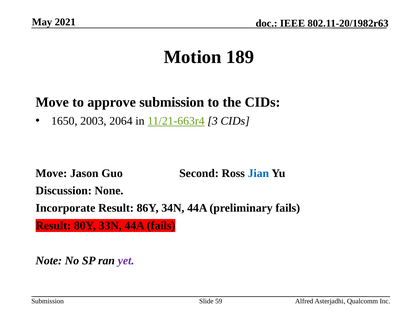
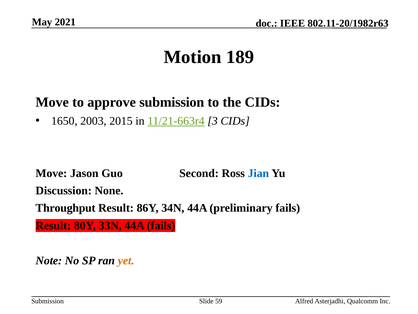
2064: 2064 -> 2015 (121, 121)
Incorporate: Incorporate -> Throughput (66, 208)
yet colour: purple -> orange (126, 260)
